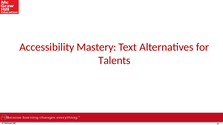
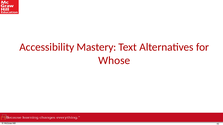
Talents: Talents -> Whose (114, 61)
